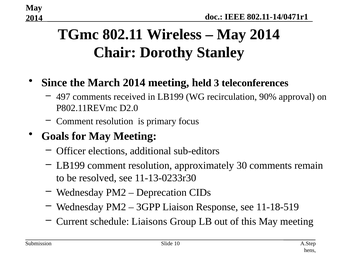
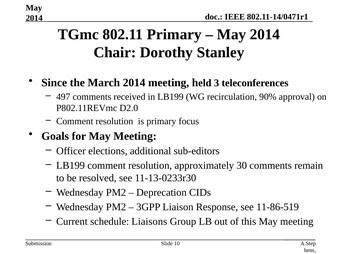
802.11 Wireless: Wireless -> Primary (174, 34)
11-18-519: 11-18-519 -> 11-86-519 (278, 206)
